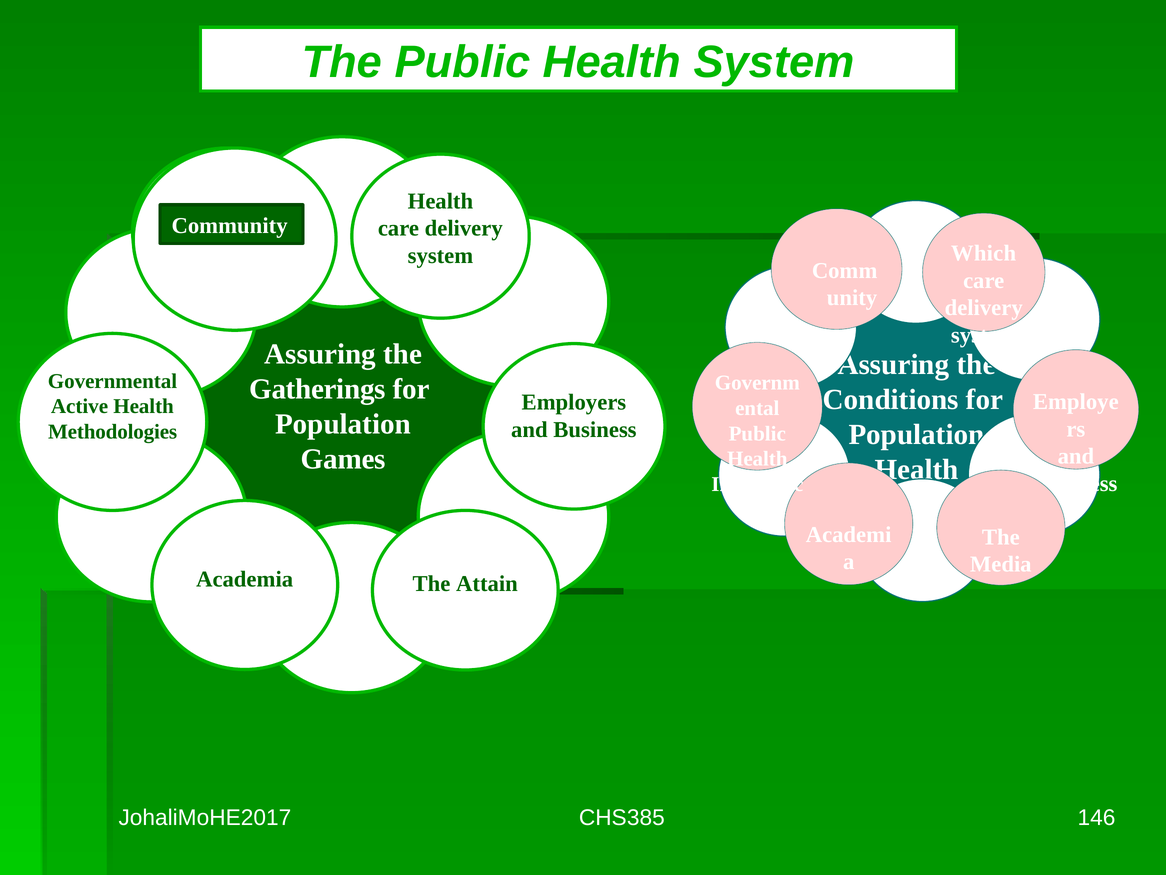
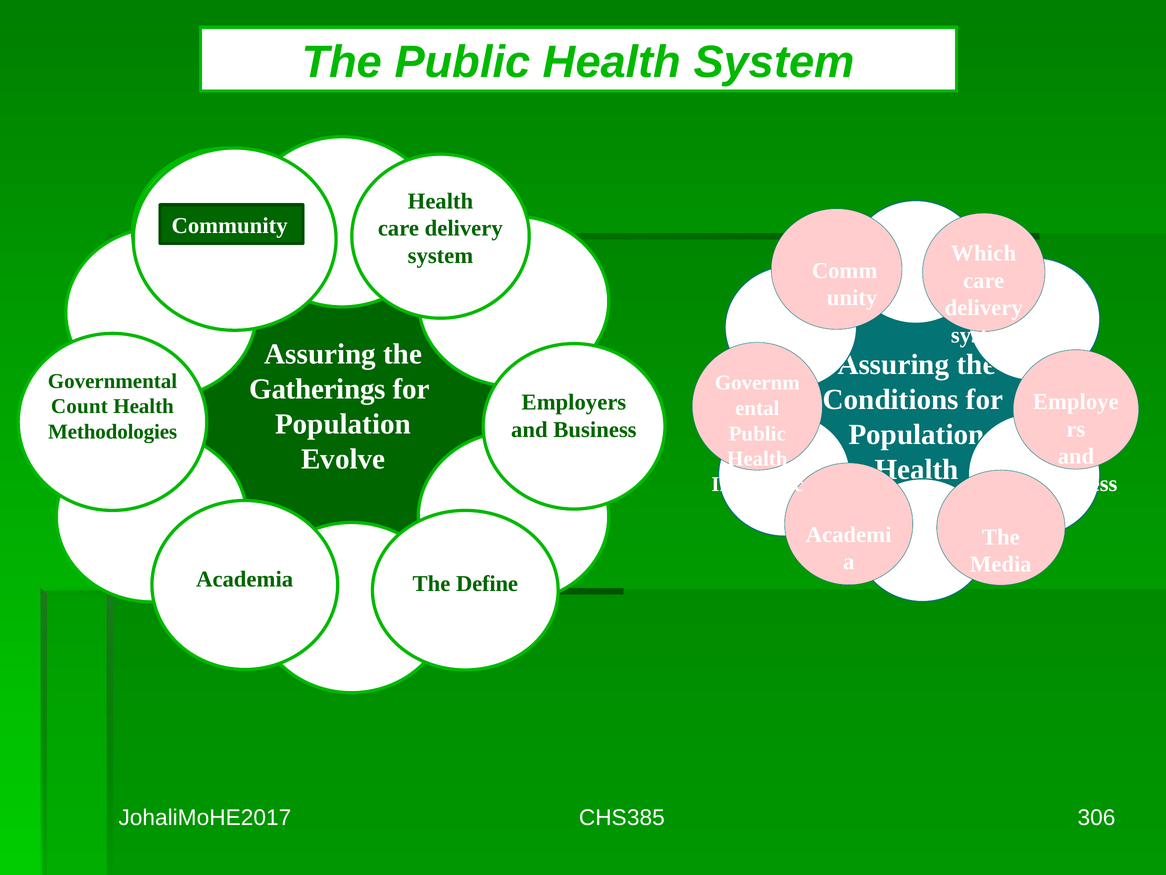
Active: Active -> Count (79, 406)
Games: Games -> Evolve (343, 459)
Attain: Attain -> Define (487, 584)
146: 146 -> 306 (1096, 817)
